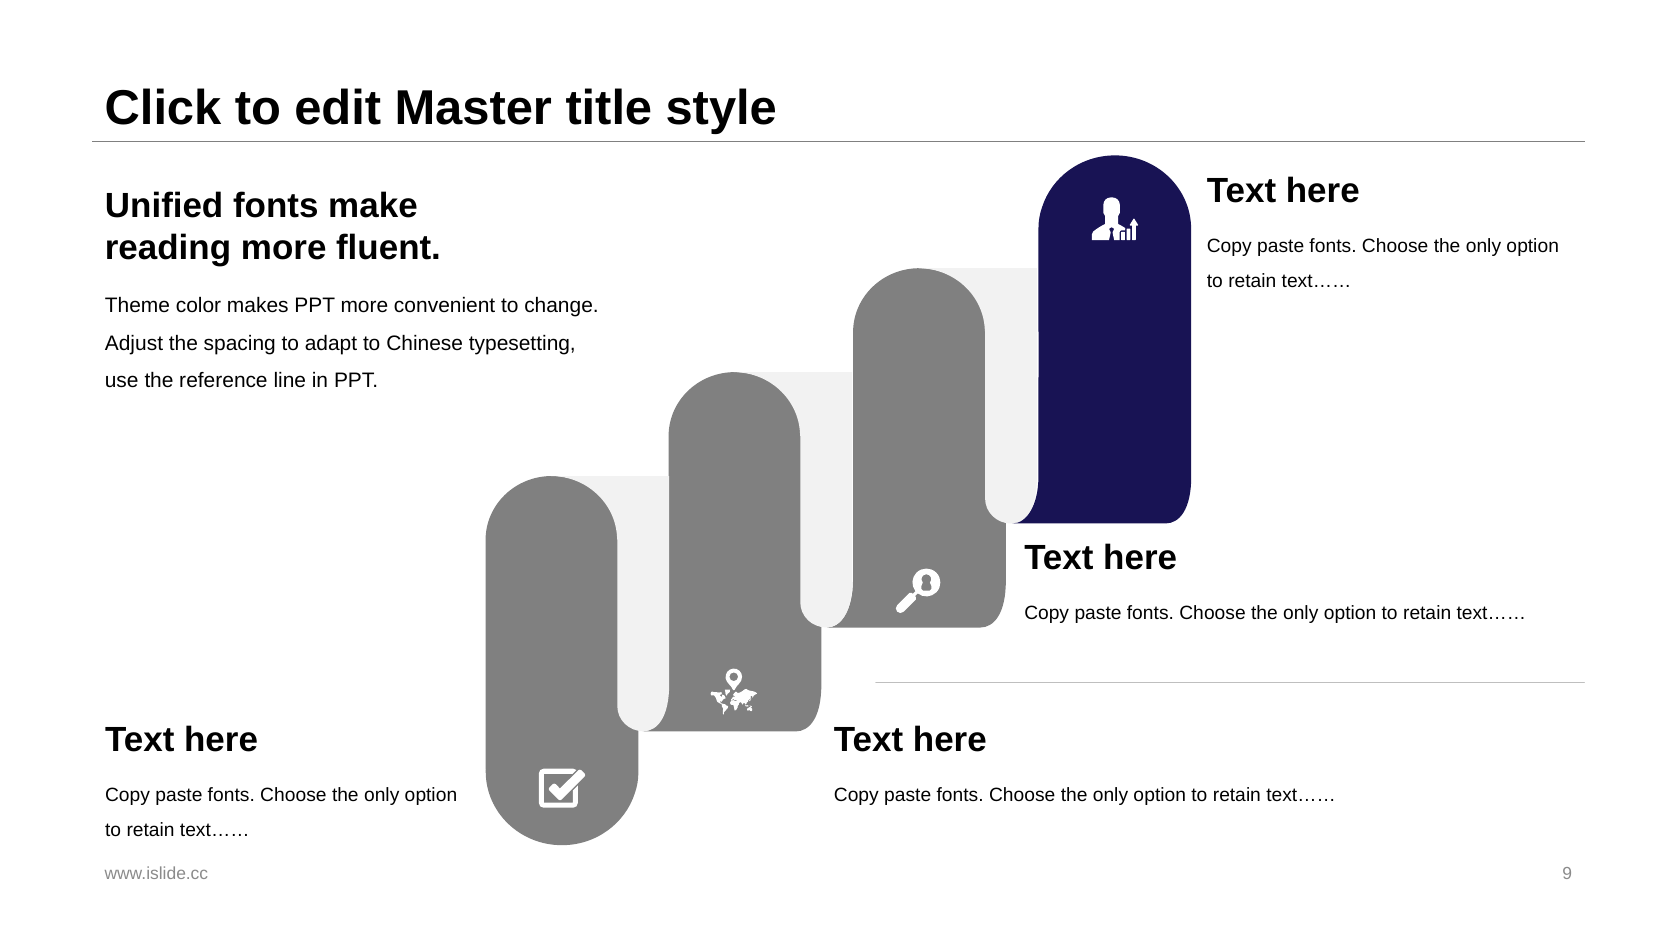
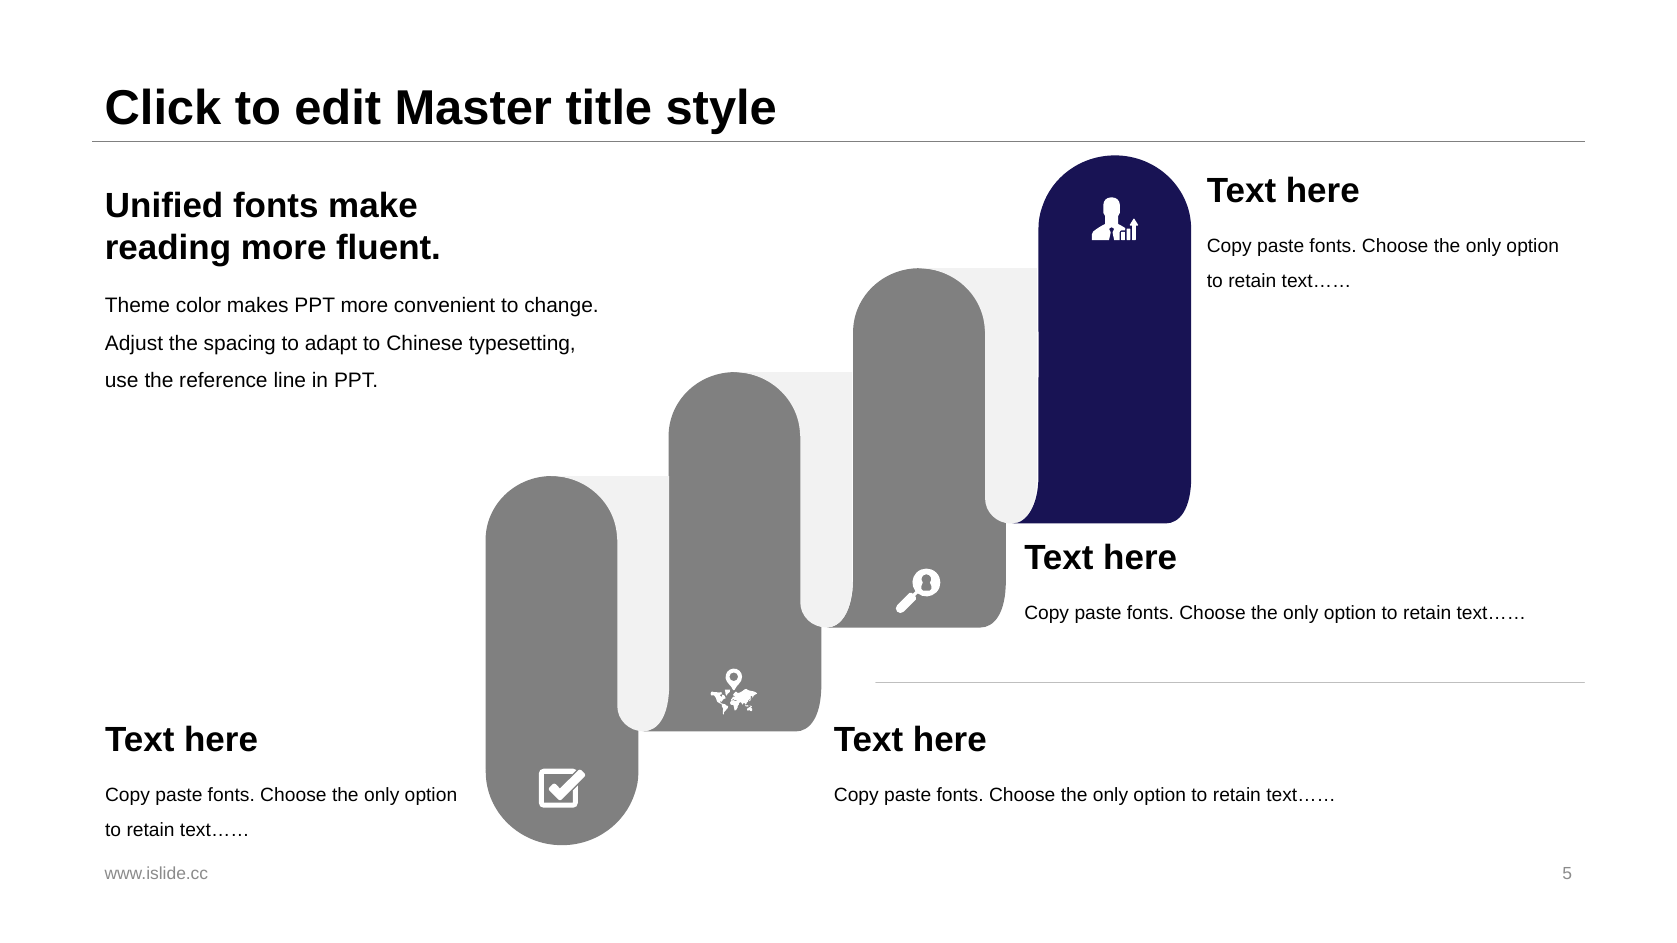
9: 9 -> 5 (1567, 874)
